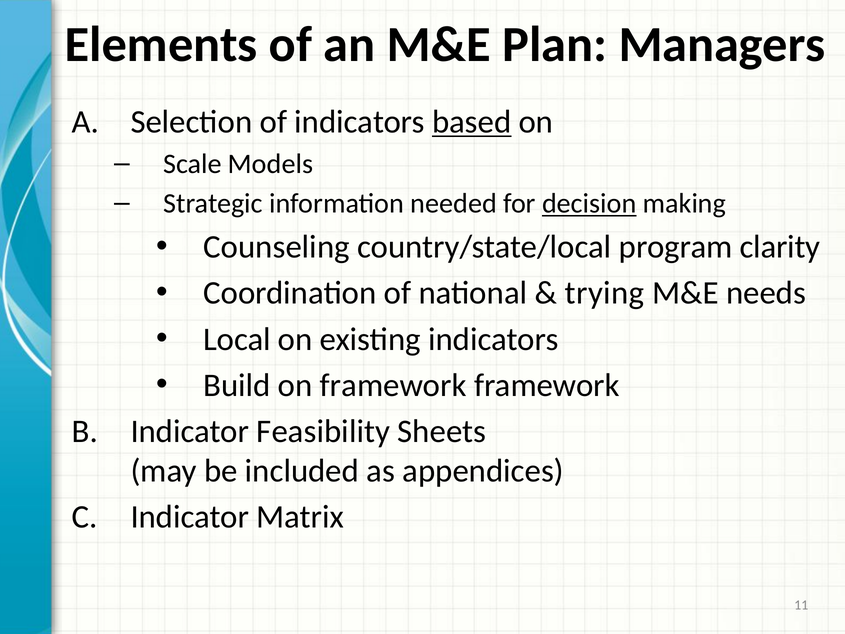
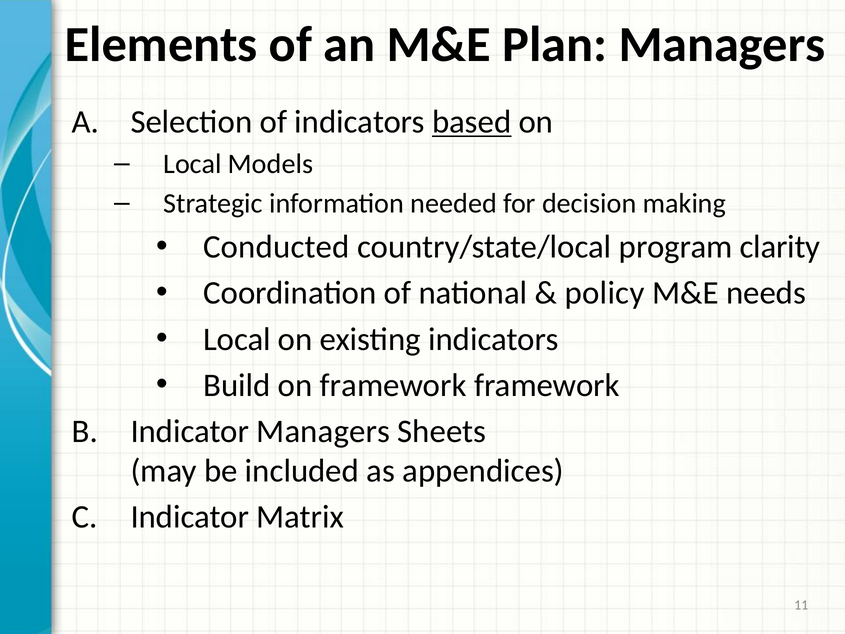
Scale: Scale -> Local (193, 164)
decision underline: present -> none (589, 203)
Counseling: Counseling -> Conducted (276, 247)
trying: trying -> policy (605, 293)
Indicator Feasibility: Feasibility -> Managers (323, 431)
